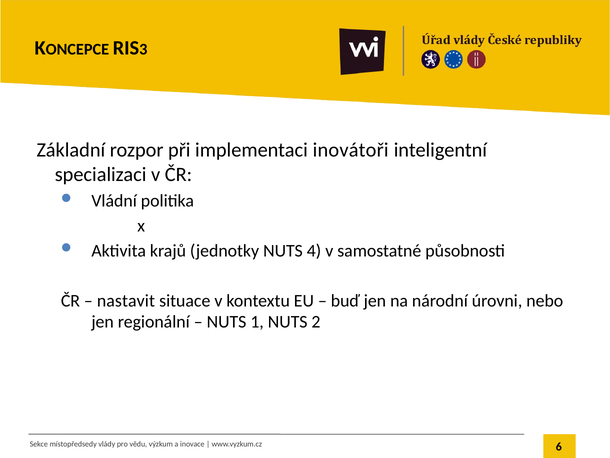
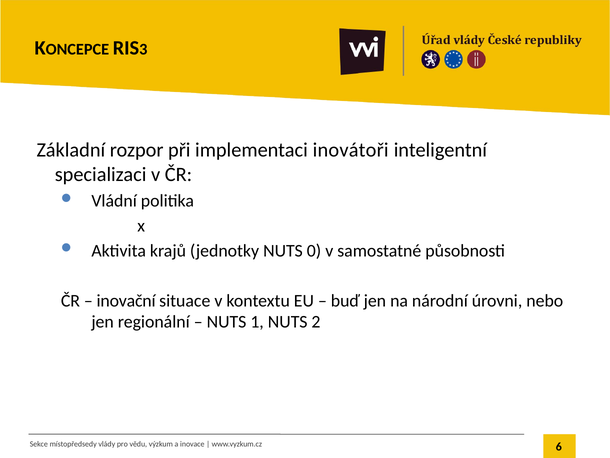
4: 4 -> 0 (314, 251)
nastavit: nastavit -> inovační (126, 300)
